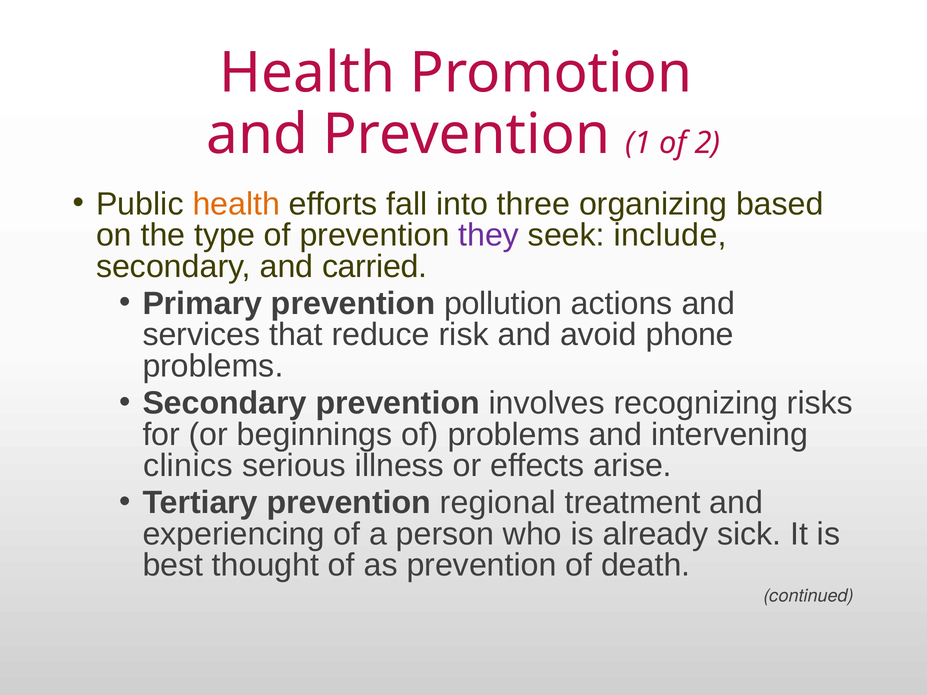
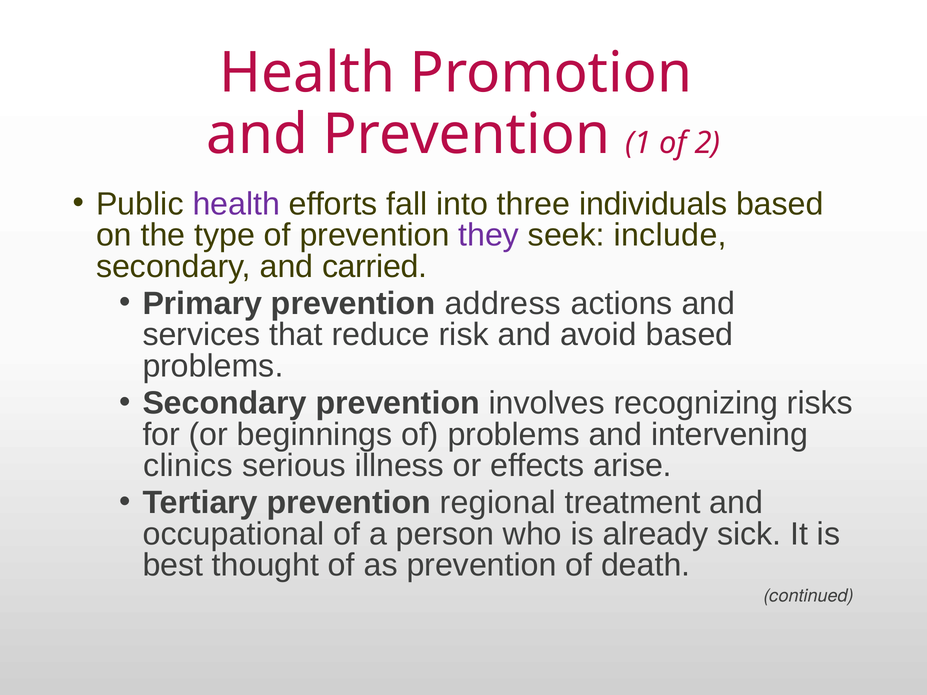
health colour: orange -> purple (236, 204)
organizing: organizing -> individuals (653, 204)
pollution: pollution -> address (503, 304)
avoid phone: phone -> based (690, 335)
experiencing: experiencing -> occupational (233, 534)
